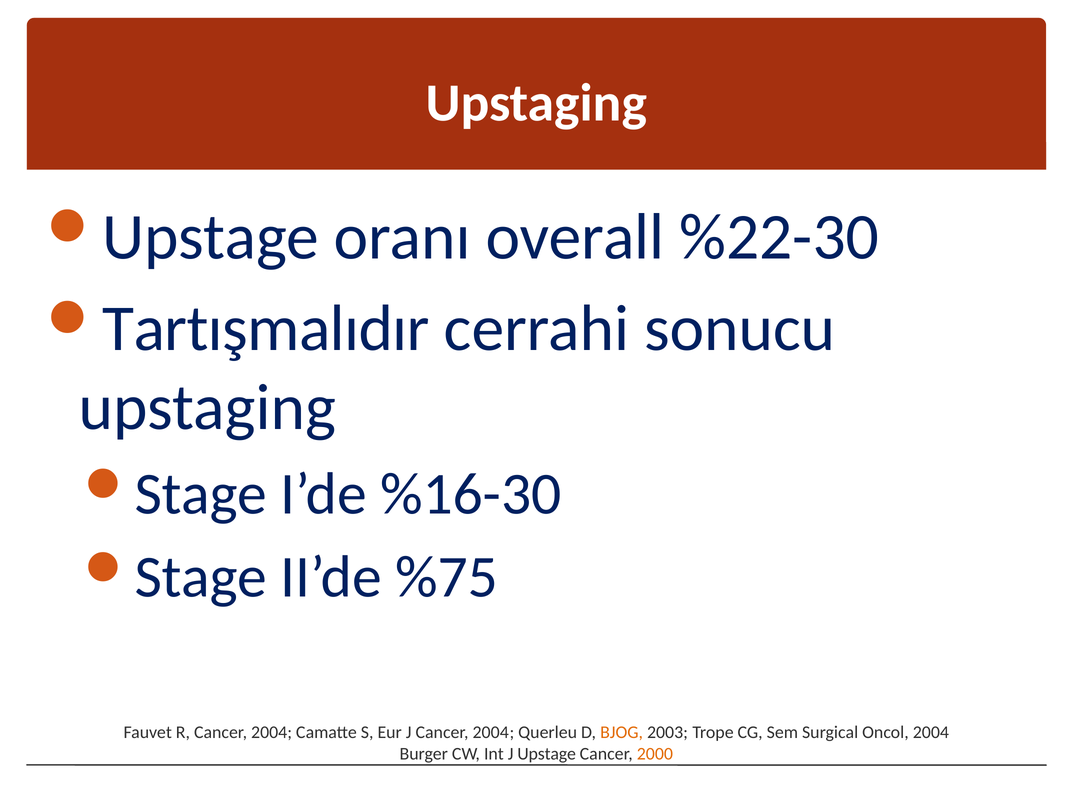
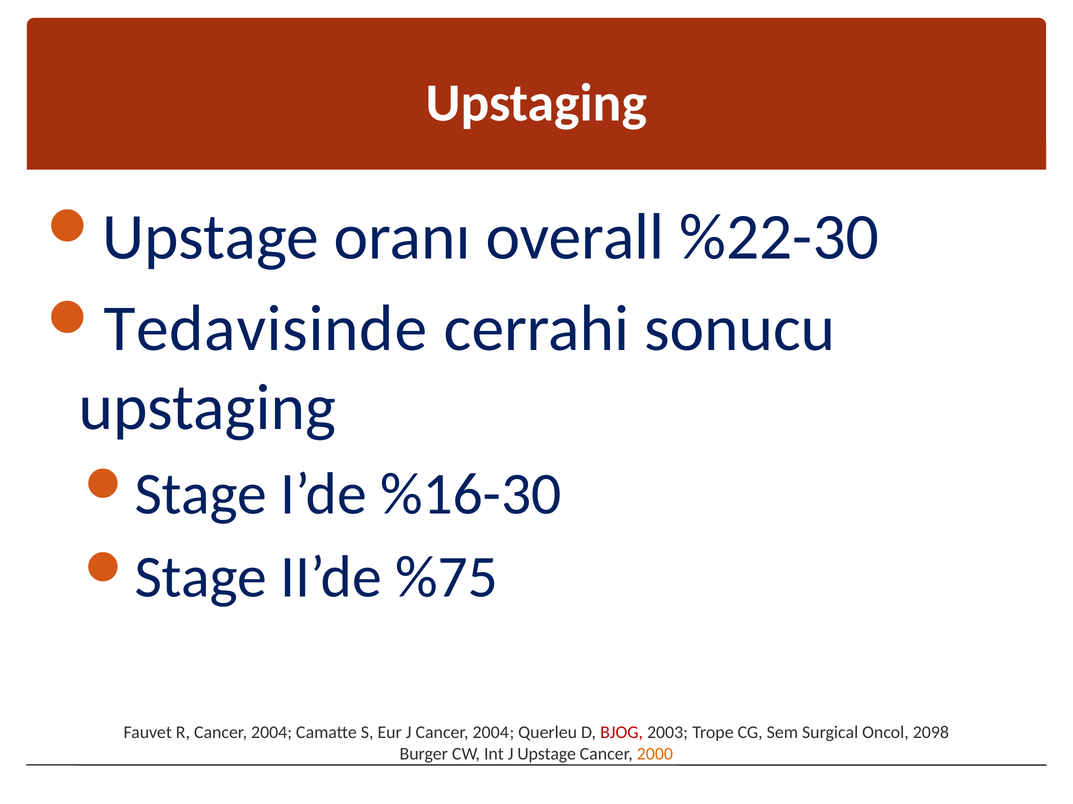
Tartışmalıdır: Tartışmalıdır -> Tedavisinde (265, 329)
BJOG colour: orange -> red (622, 733)
Oncol 2004: 2004 -> 2098 (931, 733)
